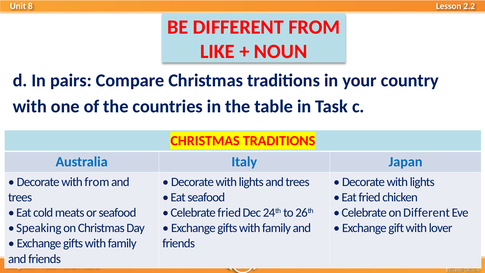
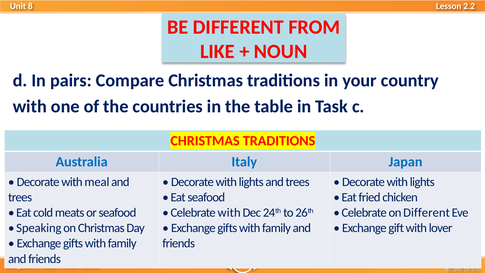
with from: from -> meal (97, 182)
Celebrate fried: fried -> with (229, 213)
